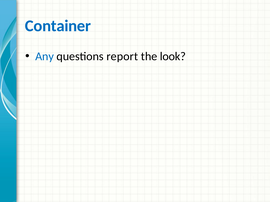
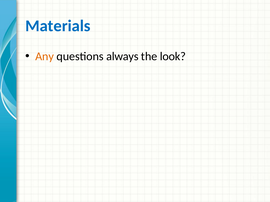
Container: Container -> Materials (58, 26)
Any colour: blue -> orange (45, 57)
report: report -> always (122, 57)
